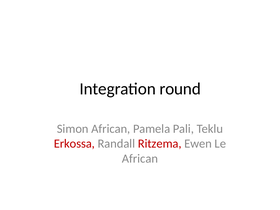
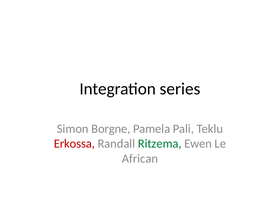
round: round -> series (180, 89)
Simon African: African -> Borgne (111, 129)
Ritzema colour: red -> green (160, 144)
